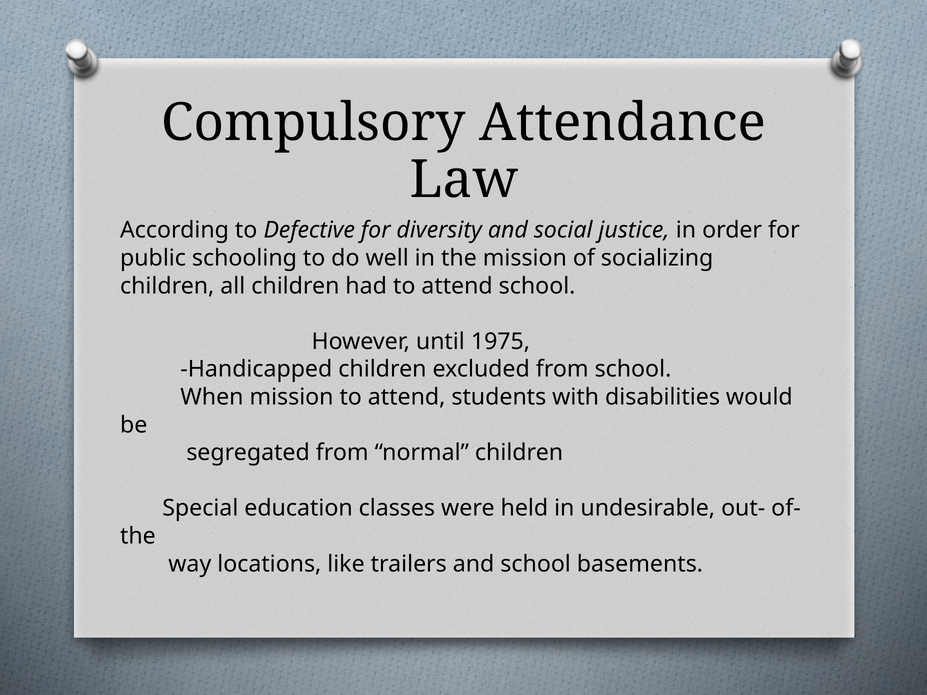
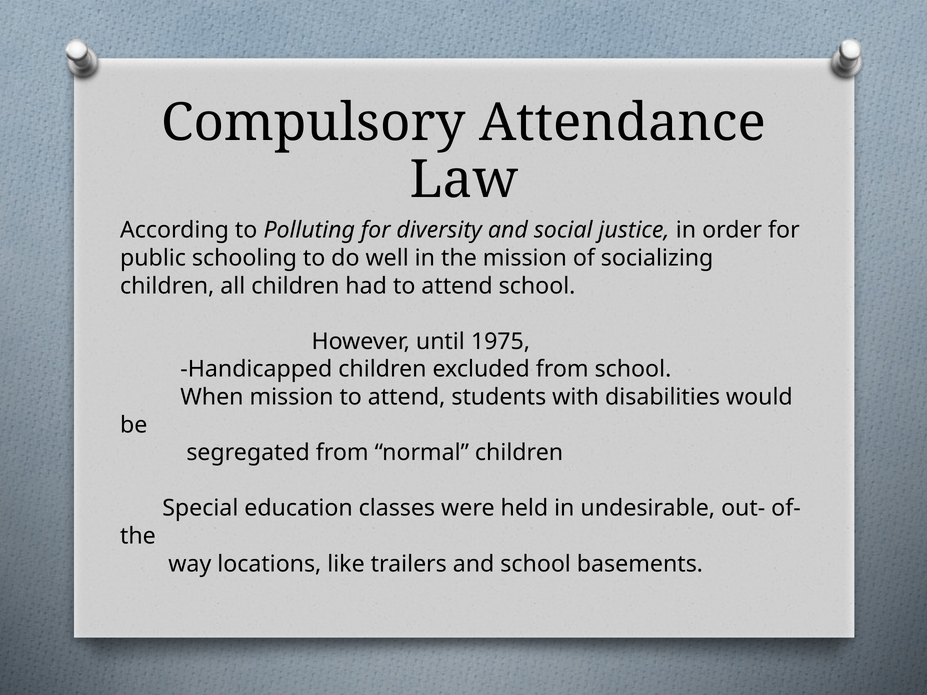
Defective: Defective -> Polluting (309, 230)
